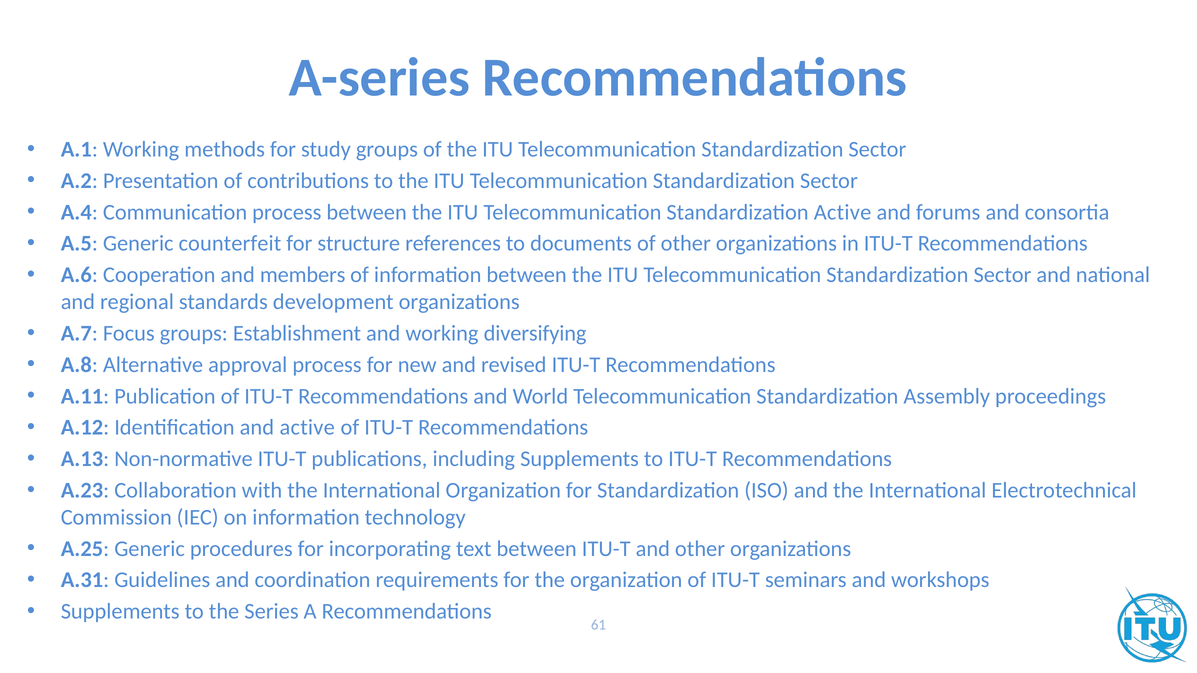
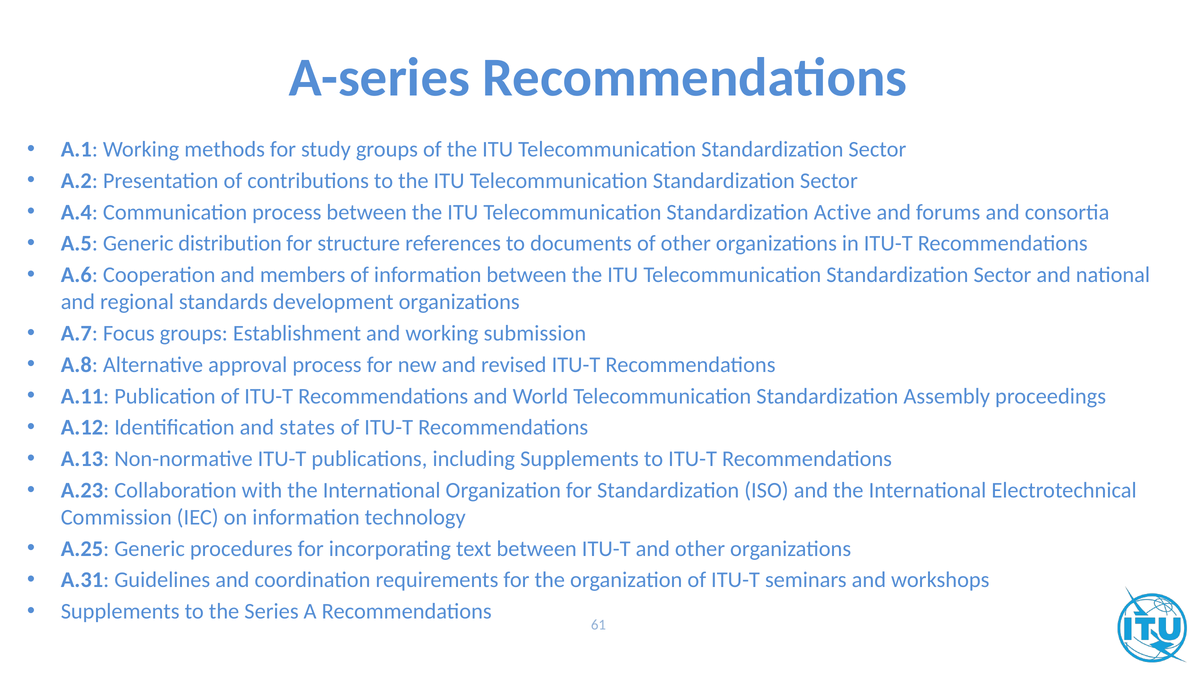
counterfeit: counterfeit -> distribution (230, 244)
diversifying: diversifying -> submission (535, 333)
and active: active -> states (307, 428)
